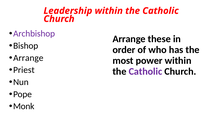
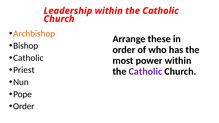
Archbishop colour: purple -> orange (34, 34)
Arrange: Arrange -> Catholic (28, 58)
Monk: Monk -> Order (24, 106)
